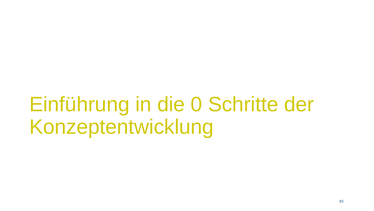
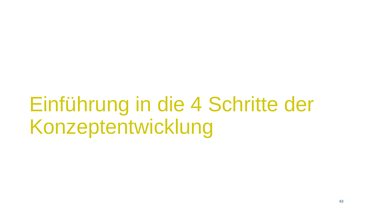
0: 0 -> 4 (196, 104)
